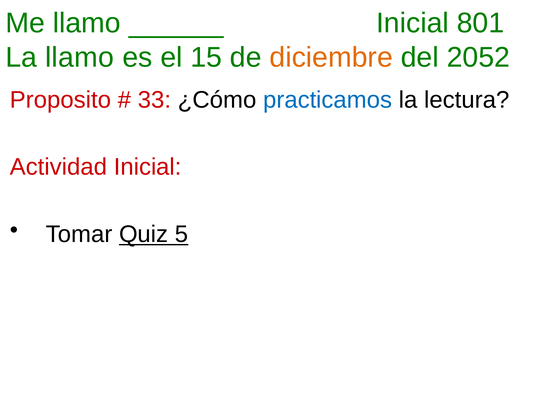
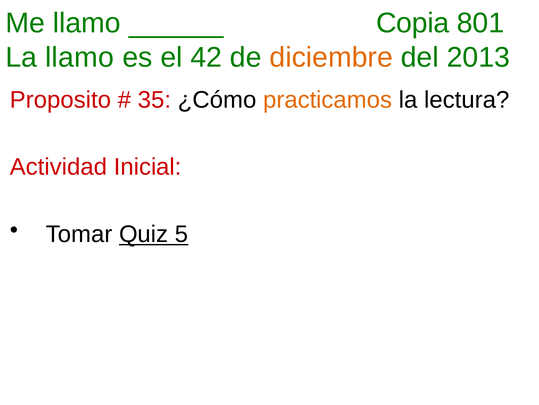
Inicial: Inicial -> Copia (413, 23)
15: 15 -> 42 (206, 57)
2052: 2052 -> 2013 (478, 57)
33: 33 -> 35 (154, 100)
practicamos colour: blue -> orange (328, 100)
